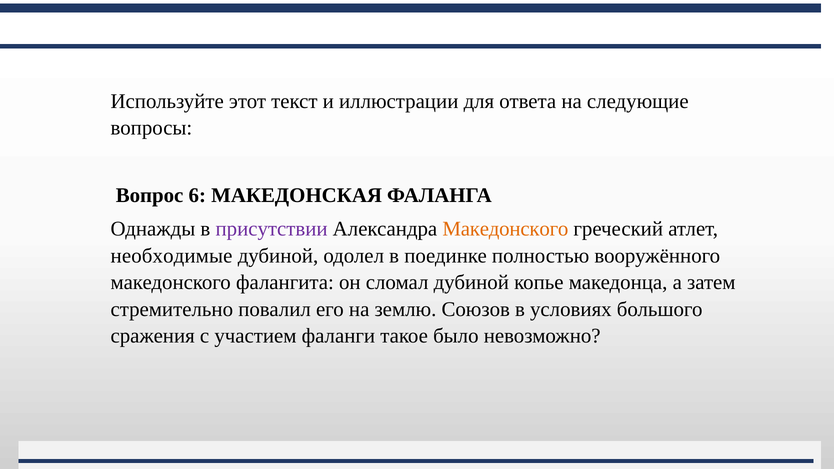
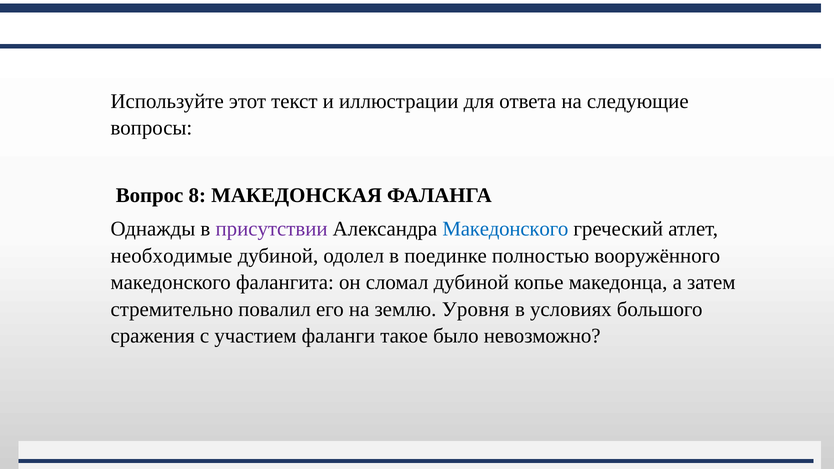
6: 6 -> 8 (197, 195)
Македонского colour: orange -> blue (505, 229)
Союзов: Союзов -> Уровня (476, 309)
